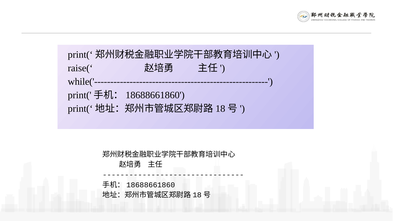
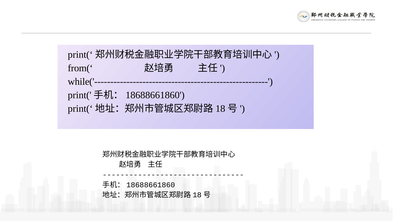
raise(‘: raise(‘ -> from(‘ (80, 68)
